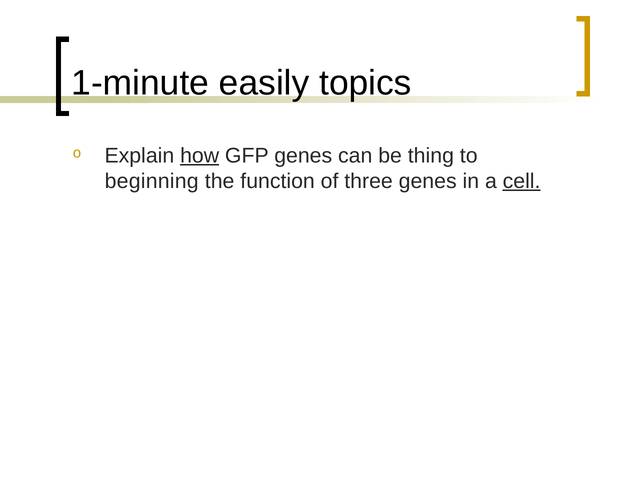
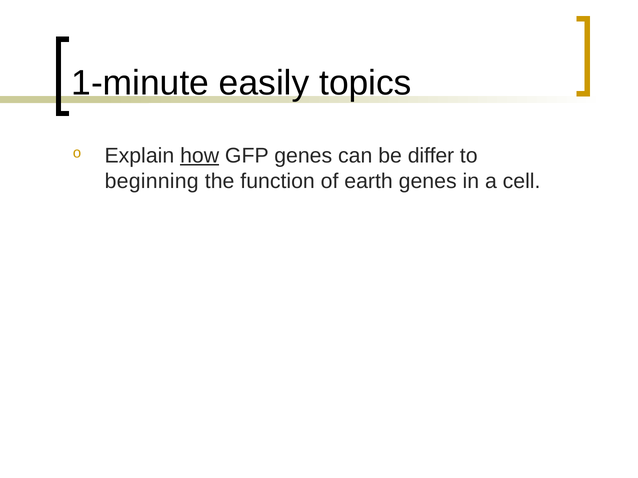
thing: thing -> differ (431, 156)
three: three -> earth (369, 181)
cell underline: present -> none (522, 181)
